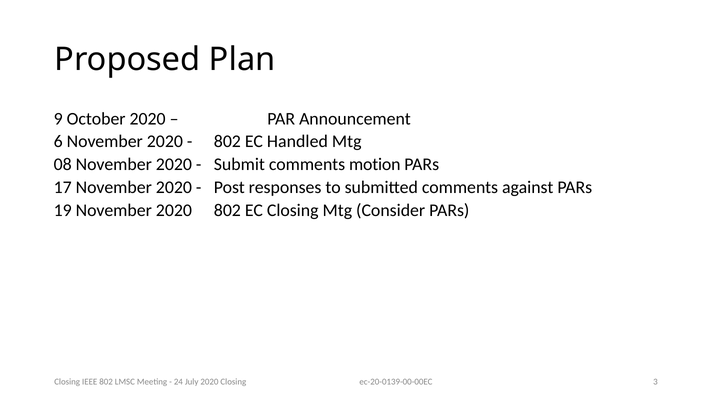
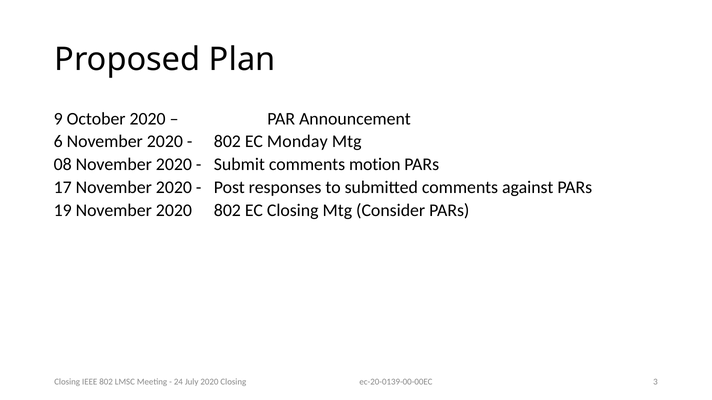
Handled: Handled -> Monday (297, 142)
